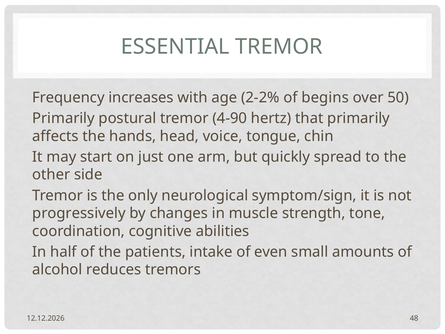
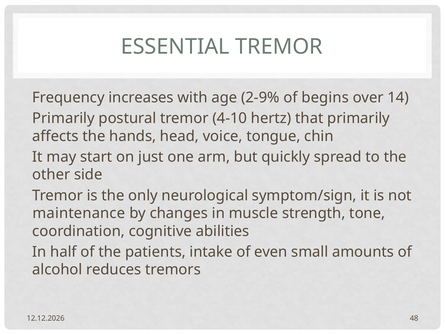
2-2%: 2-2% -> 2-9% (260, 97)
50: 50 -> 14 (398, 97)
4-90: 4-90 -> 4-10 (230, 118)
progressively: progressively -> maintenance (79, 213)
